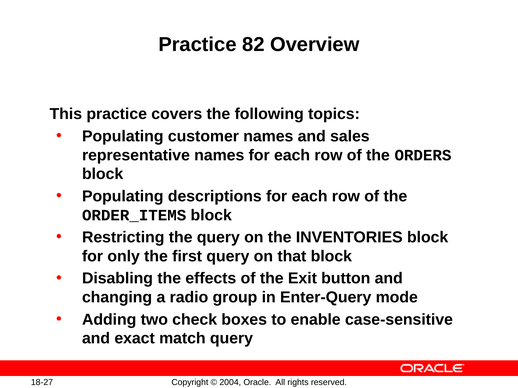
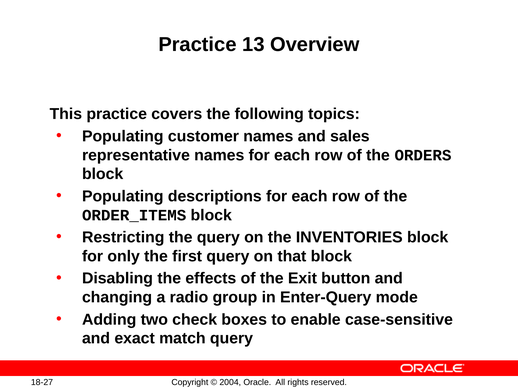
82: 82 -> 13 (253, 44)
